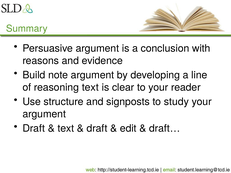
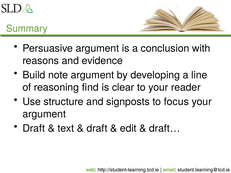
reasoning text: text -> find (90, 87)
study: study -> focus (176, 102)
